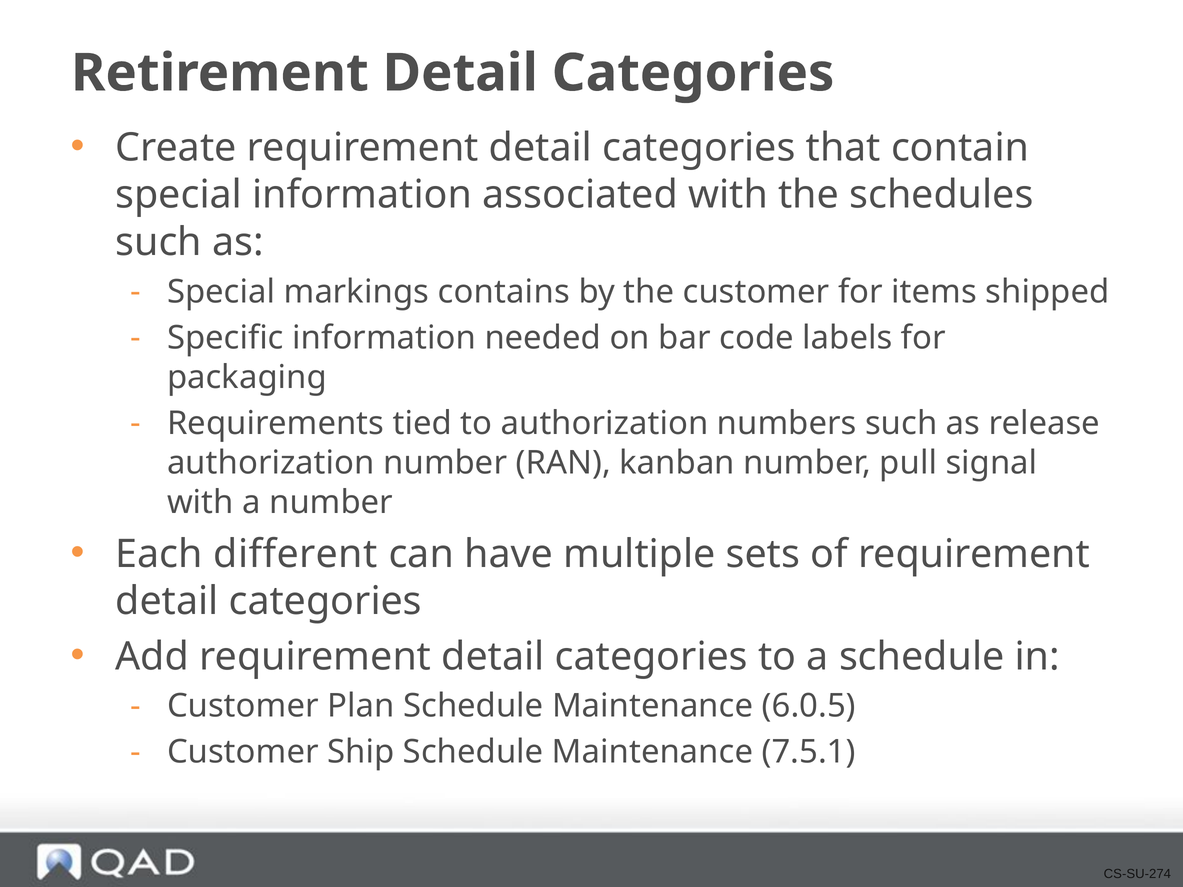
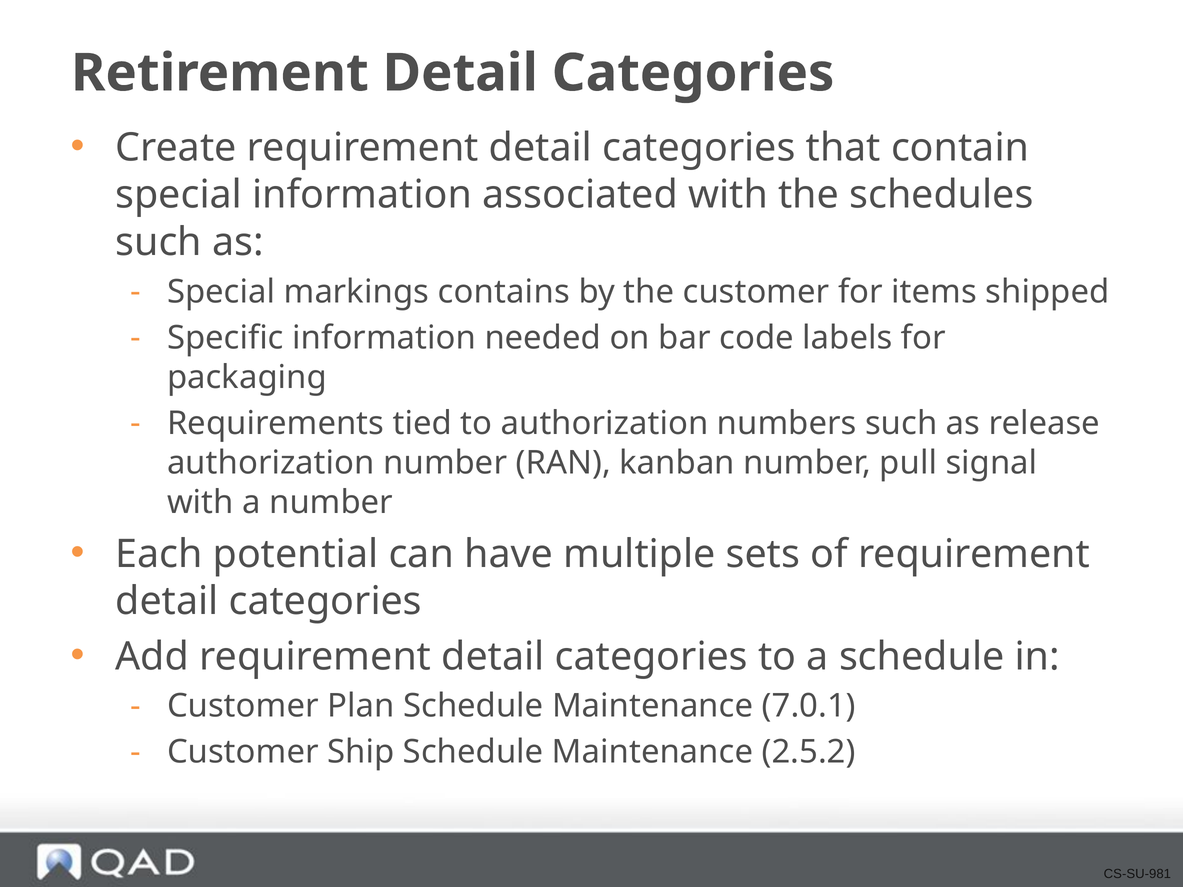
different: different -> potential (296, 554)
6.0.5: 6.0.5 -> 7.0.1 (809, 706)
7.5.1: 7.5.1 -> 2.5.2 (809, 752)
CS-SU-274: CS-SU-274 -> CS-SU-981 (1137, 874)
